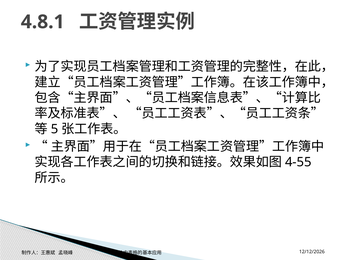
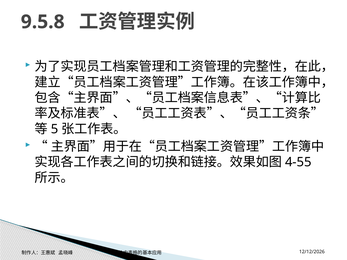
4.8.1: 4.8.1 -> 9.5.8 (43, 22)
